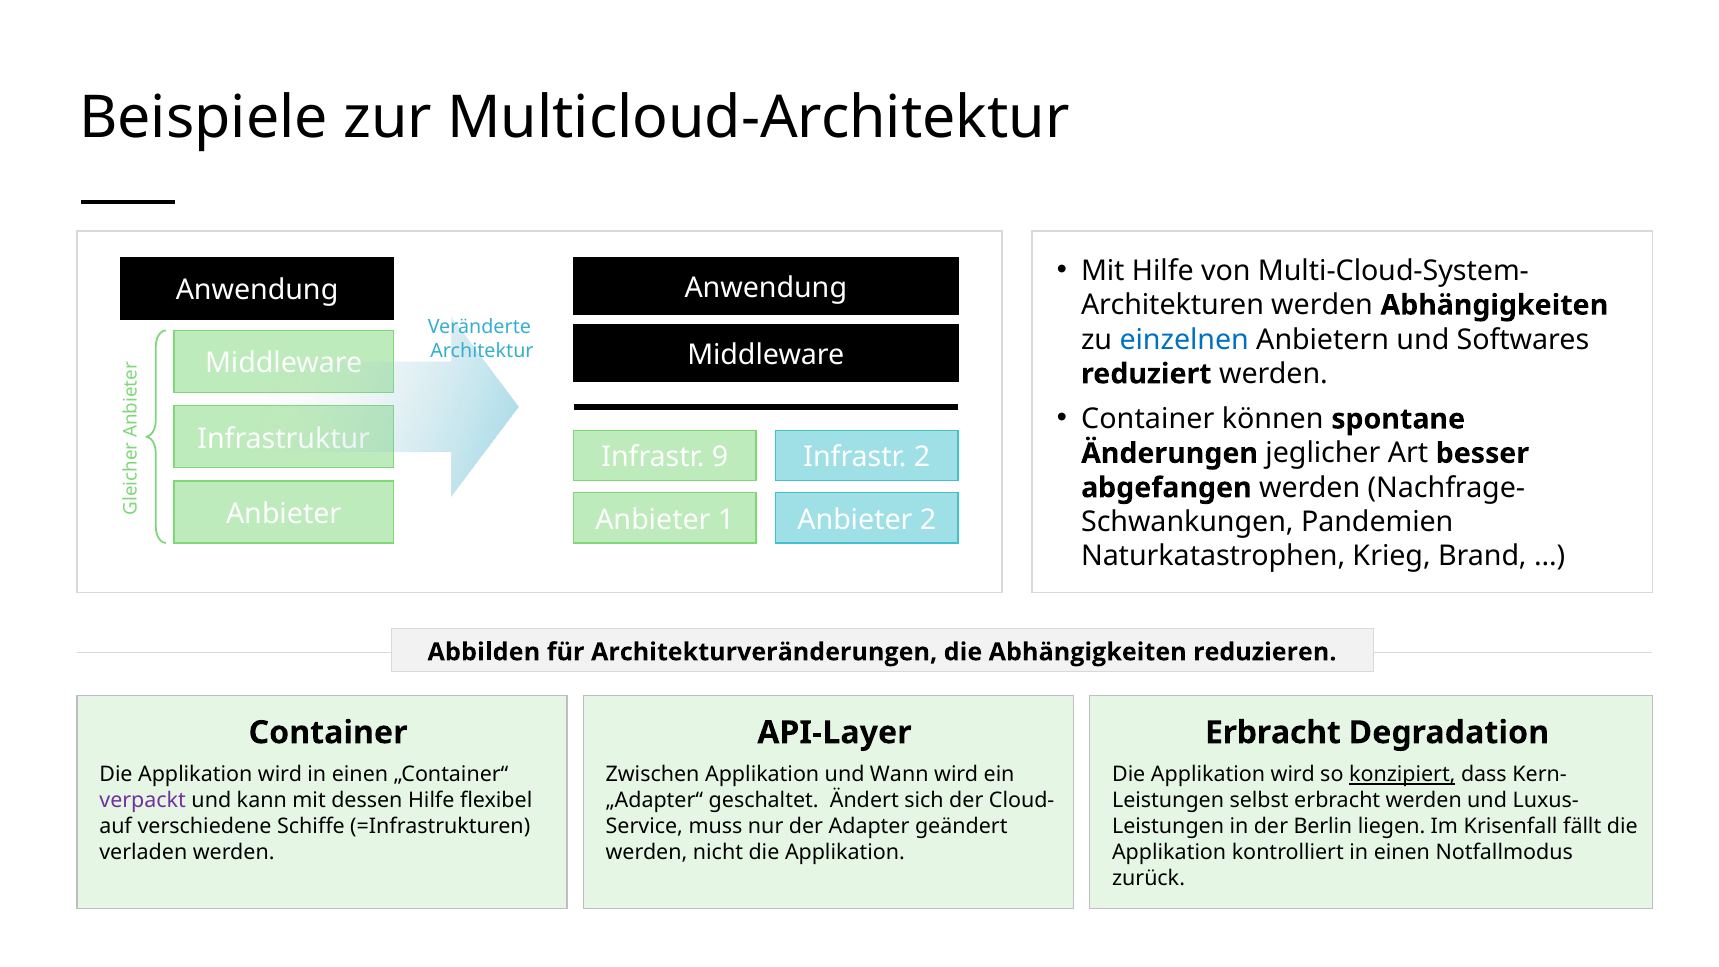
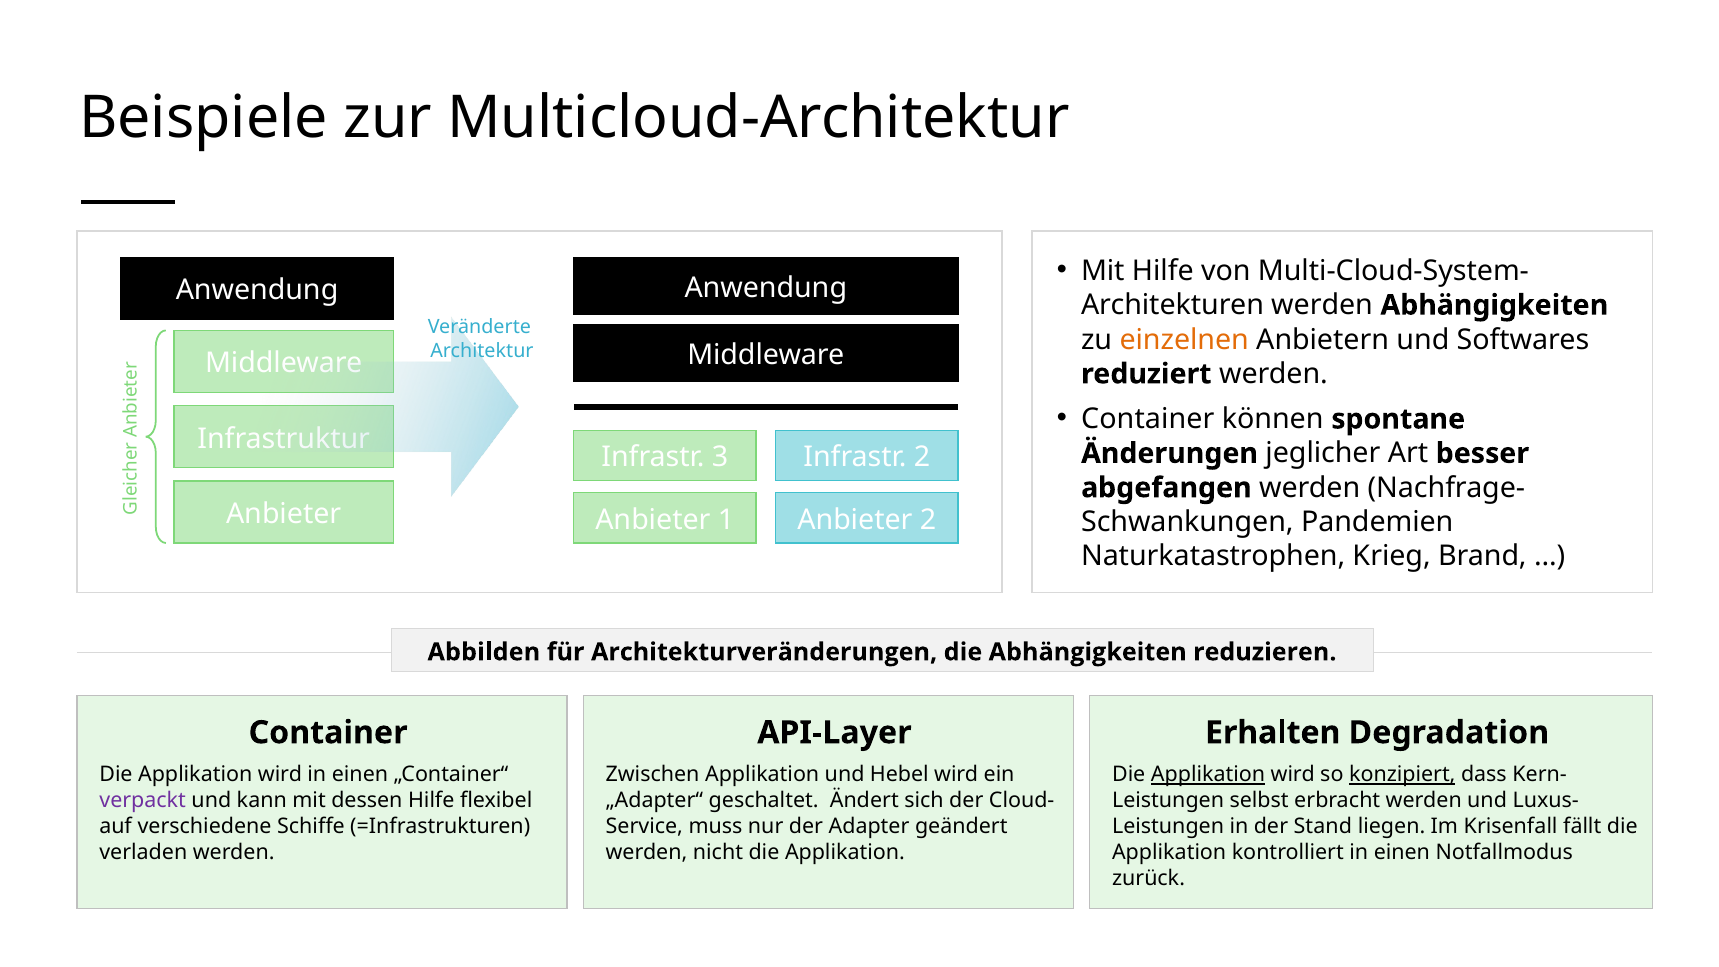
einzelnen colour: blue -> orange (1184, 340)
9: 9 -> 3 (720, 457)
Erbracht: Erbracht -> Erhalten (1273, 733)
Wann: Wann -> Hebel (899, 775)
Applikation underline: none -> present (1208, 775)
Berlin: Berlin -> Stand (1323, 826)
